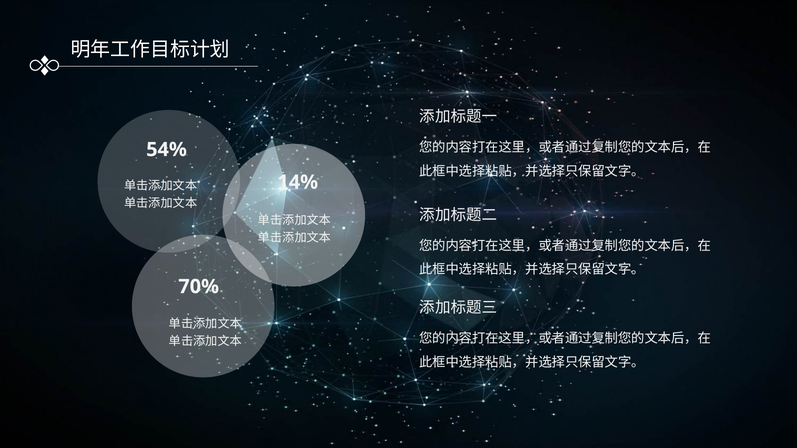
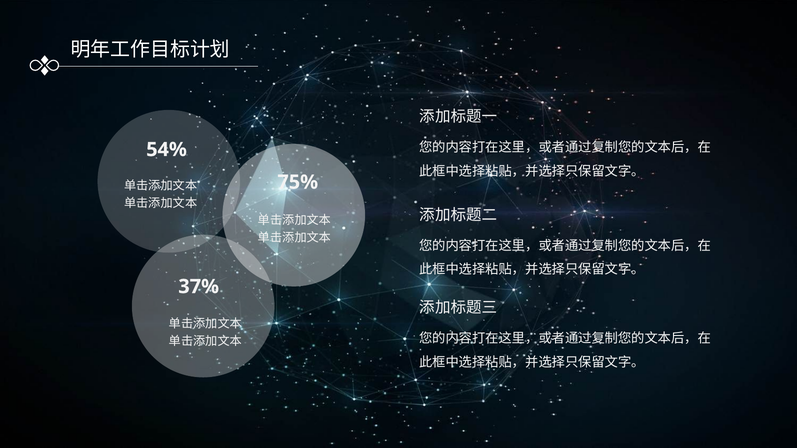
14%: 14% -> 75% (298, 182)
70%: 70% -> 37% (199, 287)
